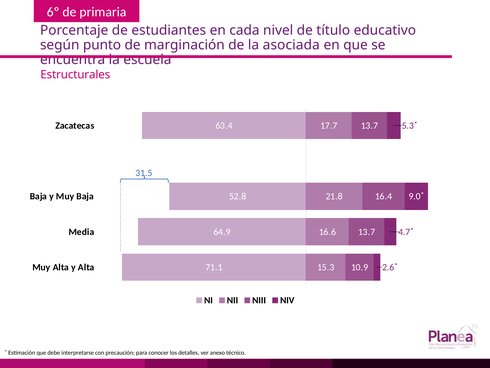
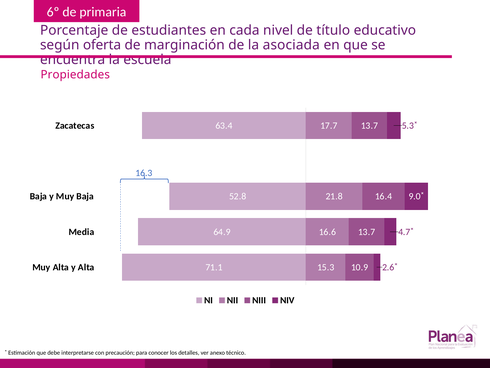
punto: punto -> oferta (102, 45)
Estructurales: Estructurales -> Propiedades (75, 75)
31.5: 31.5 -> 16.3 (144, 173)
